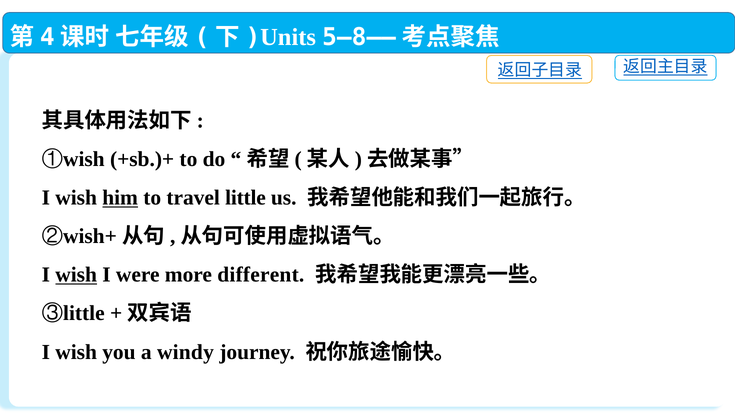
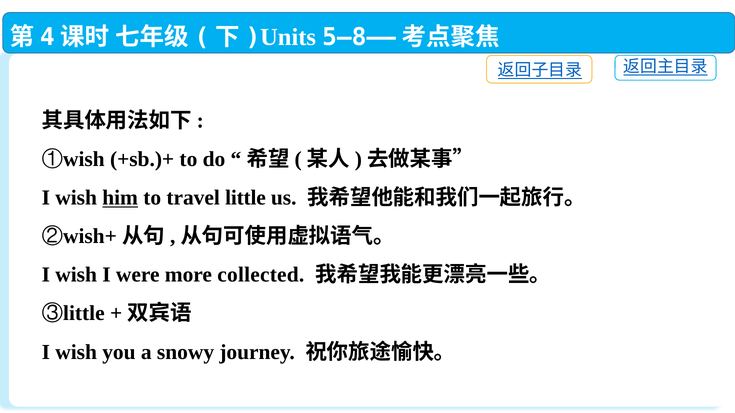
wish underline: present -> none (76, 275)
different: different -> collected (261, 275)
windy: windy -> snowy (186, 352)
